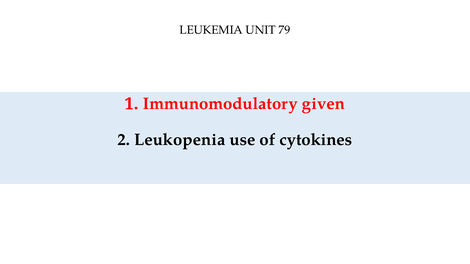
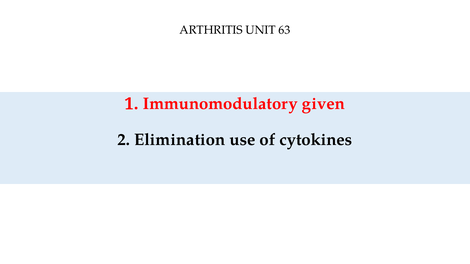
LEUKEMIA: LEUKEMIA -> ARTHRITIS (211, 30)
79: 79 -> 63 (284, 30)
Leukopenia: Leukopenia -> Elimination (180, 140)
